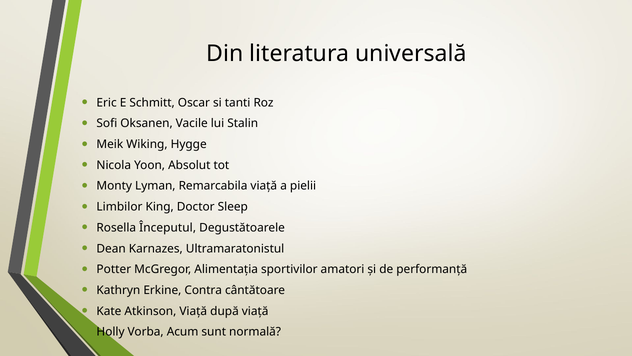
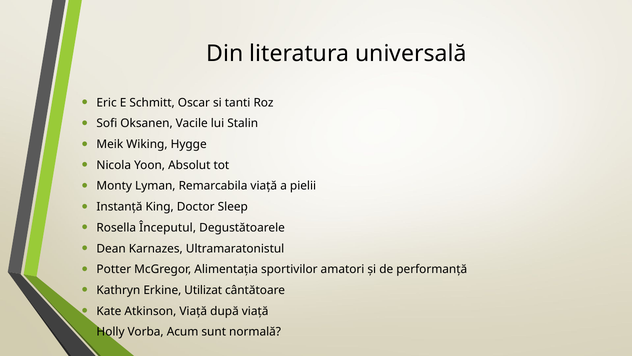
Limbilor: Limbilor -> Instanță (120, 207)
Contra: Contra -> Utilizat (203, 290)
